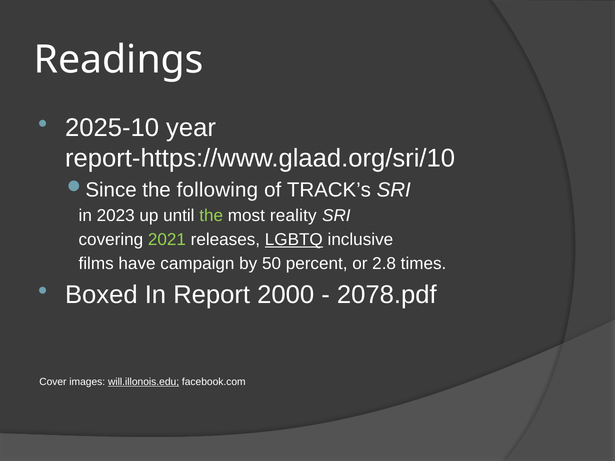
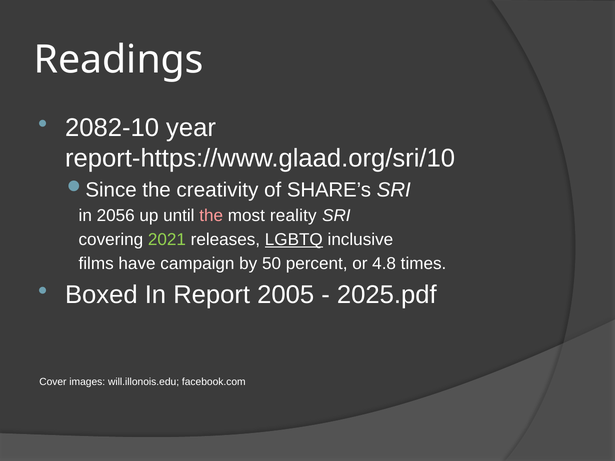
2025-10: 2025-10 -> 2082-10 (112, 128)
following: following -> creativity (217, 190)
TRACK’s: TRACK’s -> SHARE’s (329, 190)
2023: 2023 -> 2056 (116, 216)
the colour: light green -> pink (211, 216)
2.8: 2.8 -> 4.8 (384, 264)
2000: 2000 -> 2005 (286, 295)
2078.pdf: 2078.pdf -> 2025.pdf (387, 295)
will.illonois.edu underline: present -> none (144, 382)
